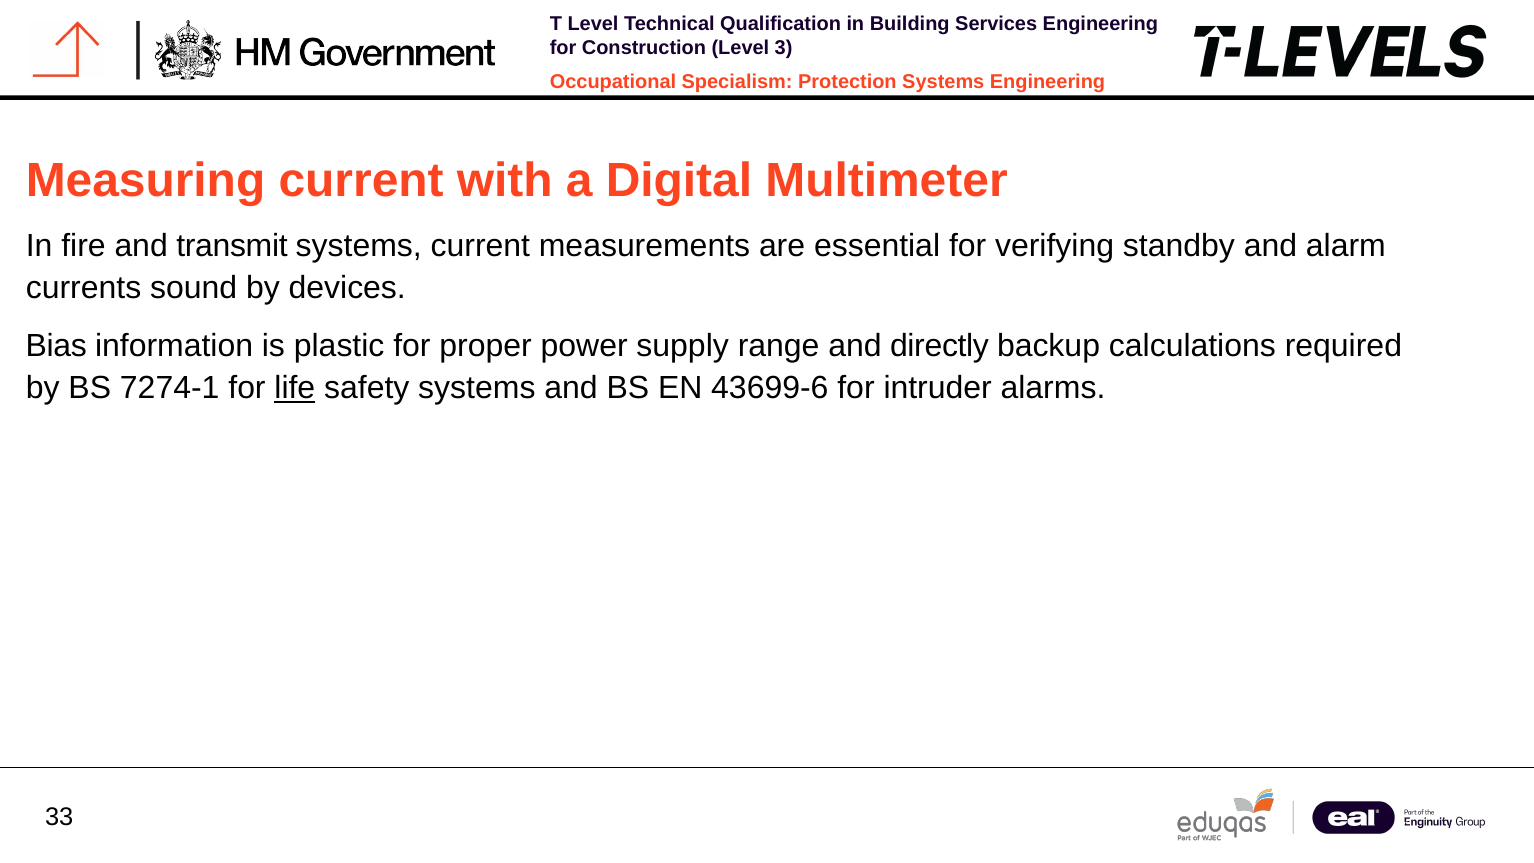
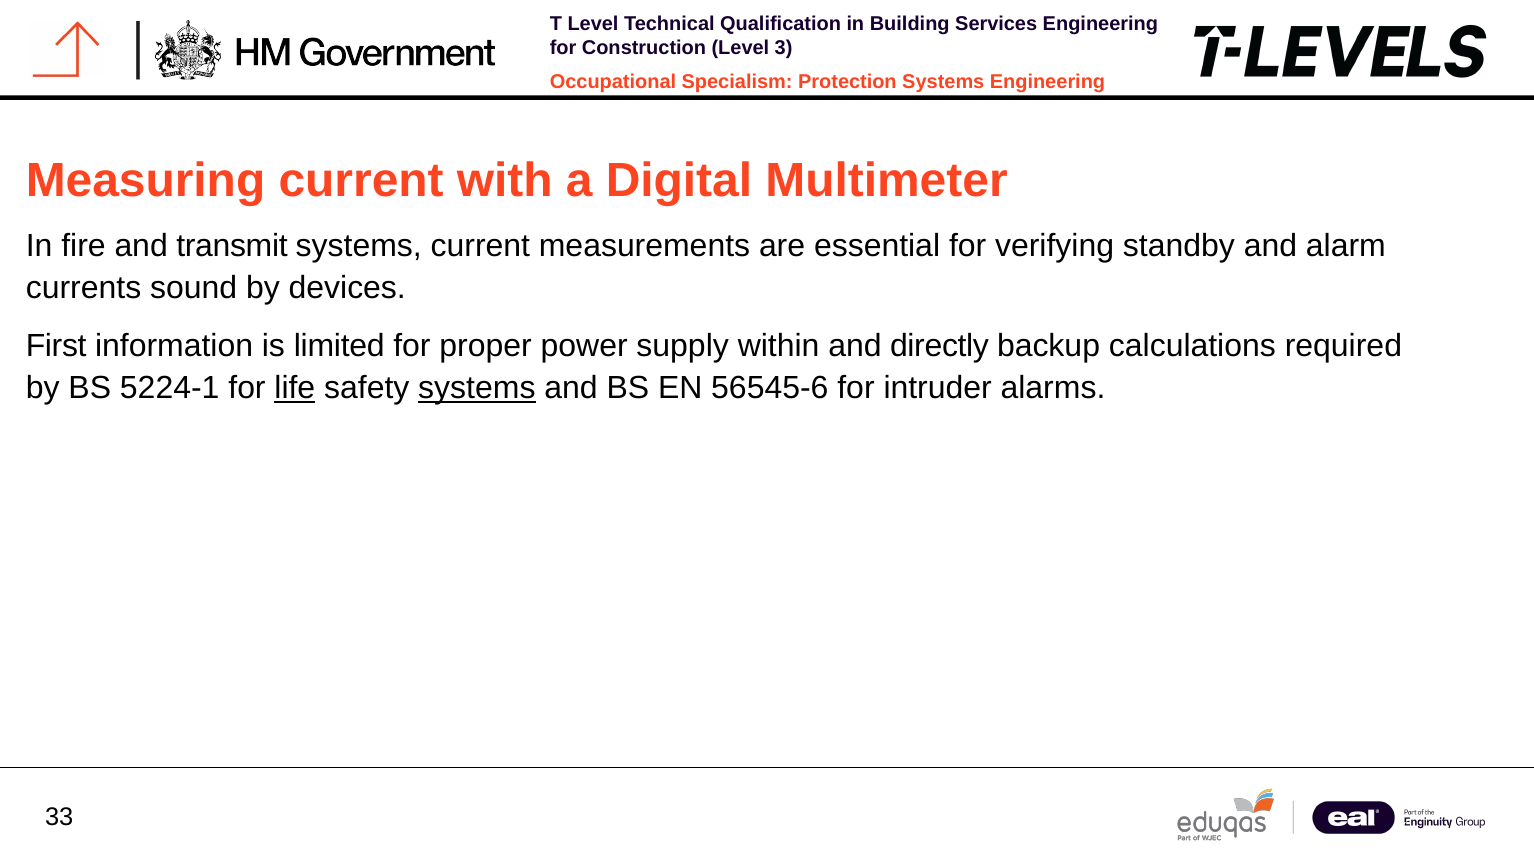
Bias: Bias -> First (56, 346)
plastic: plastic -> limited (339, 346)
range: range -> within (779, 346)
7274-1: 7274-1 -> 5224-1 (170, 388)
systems underline: none -> present (477, 388)
43699-6: 43699-6 -> 56545-6 (770, 388)
